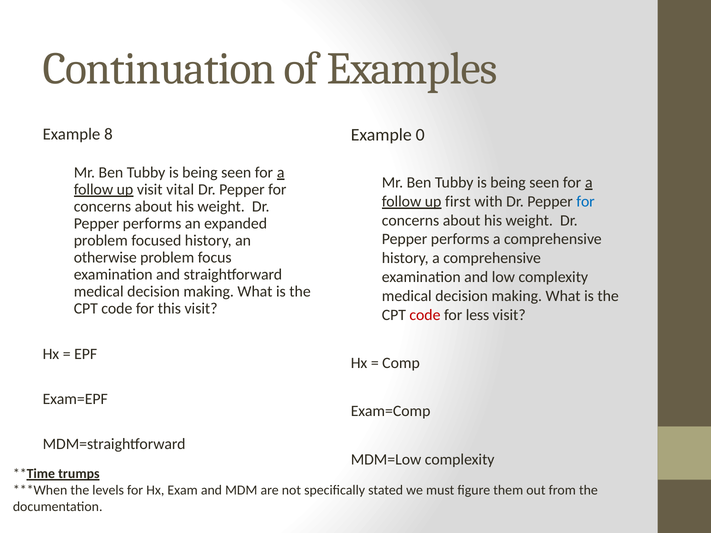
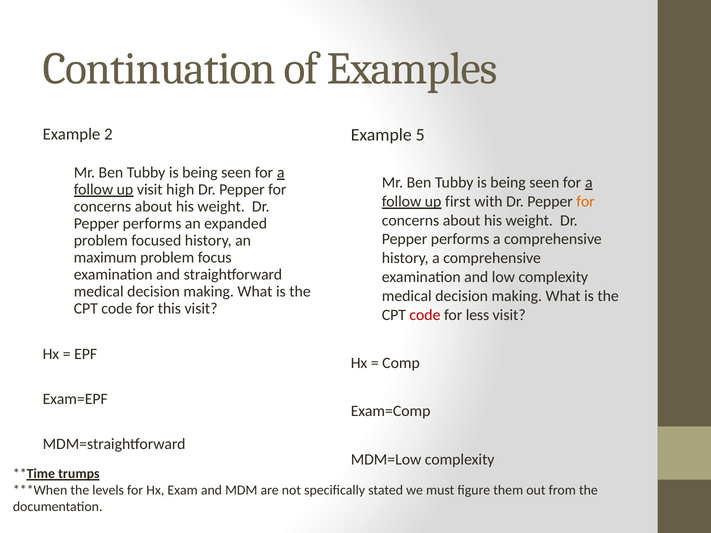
8: 8 -> 2 (108, 134)
0: 0 -> 5 (420, 135)
vital: vital -> high (180, 190)
for colour: blue -> orange (586, 201)
otherwise: otherwise -> maximum (105, 258)
